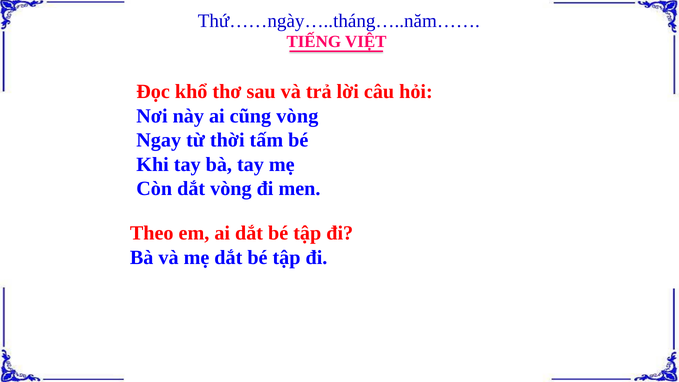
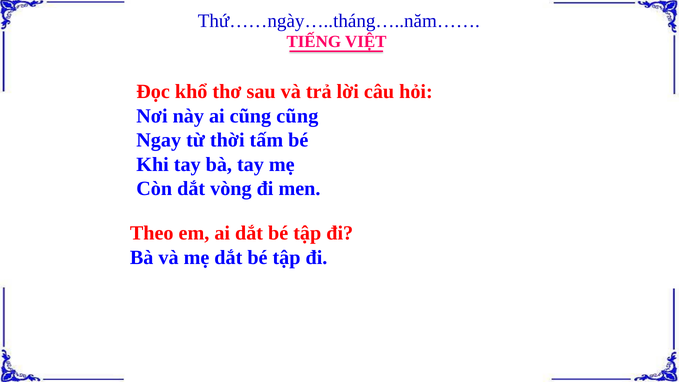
cũng vòng: vòng -> cũng (297, 116)
